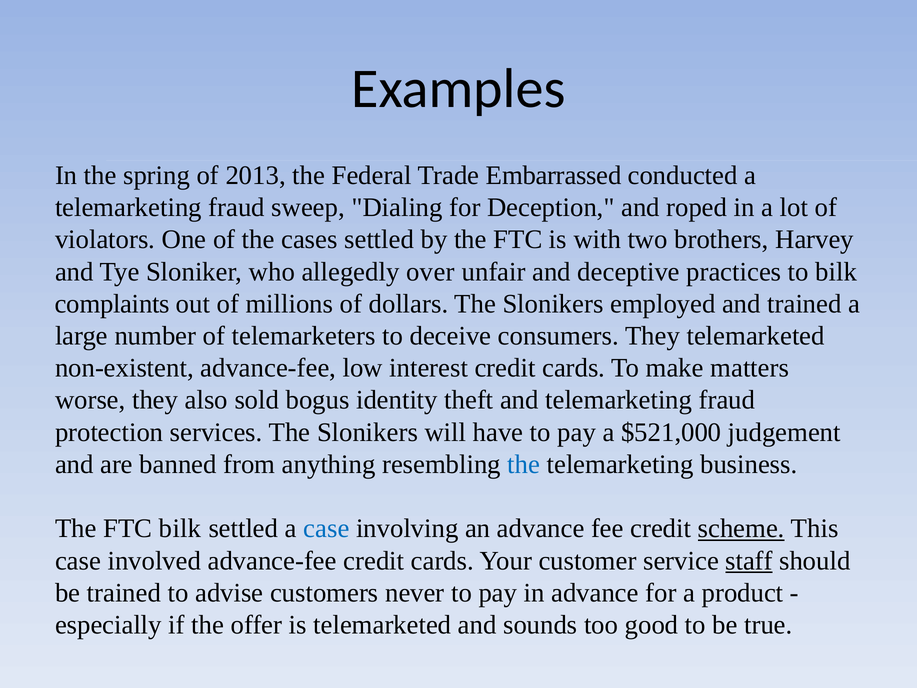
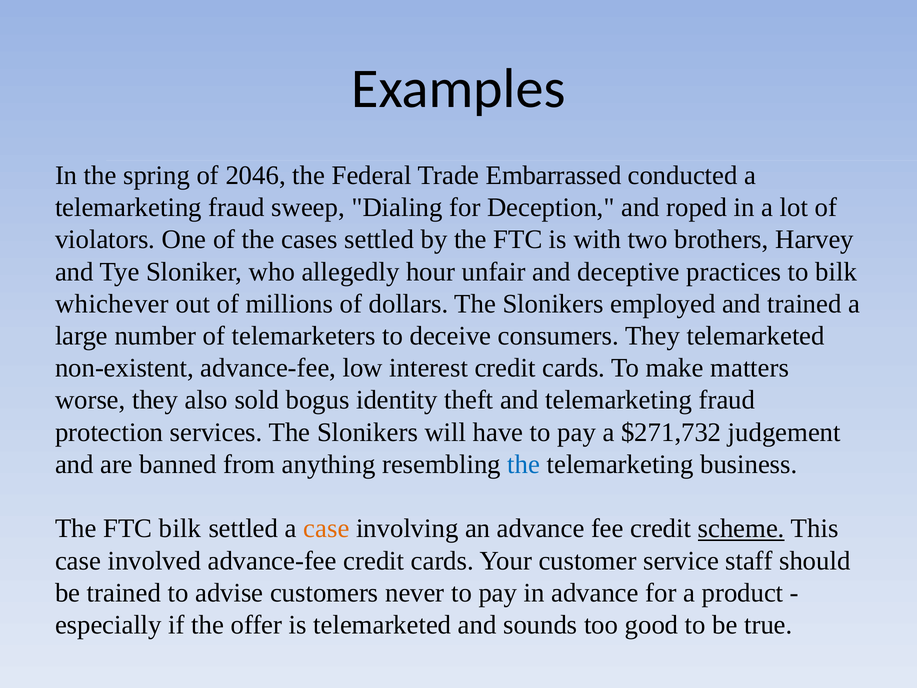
2013: 2013 -> 2046 (256, 175)
over: over -> hour (431, 272)
complaints: complaints -> whichever (112, 304)
$521,000: $521,000 -> $271,732 (671, 432)
case colour: blue -> orange (326, 528)
staff underline: present -> none (749, 560)
